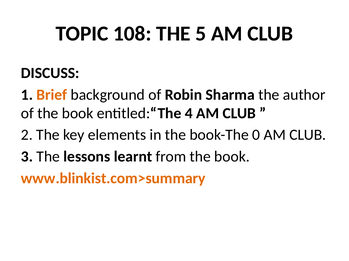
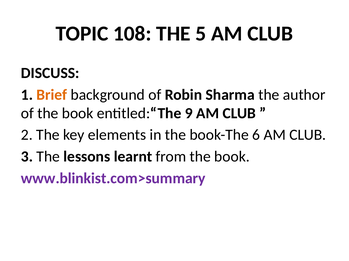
4: 4 -> 9 (189, 114)
0: 0 -> 6 (256, 135)
www.blinkist.com>summary colour: orange -> purple (113, 179)
